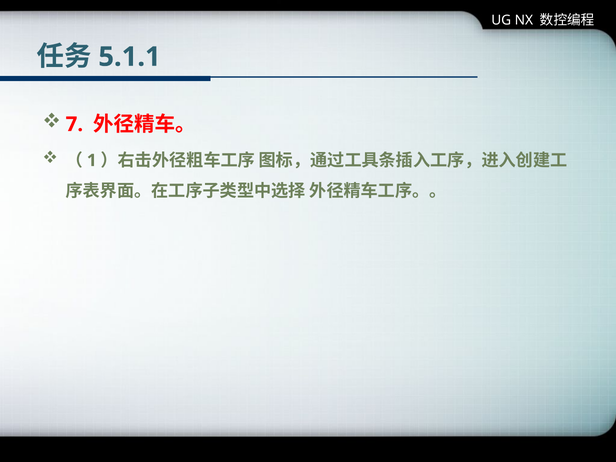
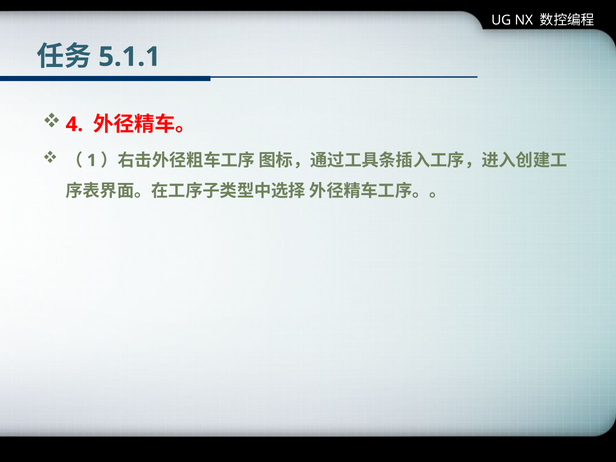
7: 7 -> 4 (74, 124)
